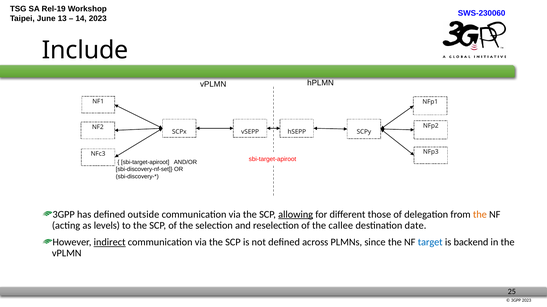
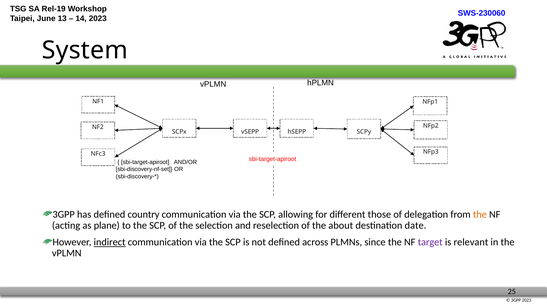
Include: Include -> System (85, 50)
outside: outside -> country (144, 215)
allowing underline: present -> none (296, 215)
levels: levels -> plane (107, 226)
callee: callee -> about (341, 226)
target colour: blue -> purple (430, 243)
backend: backend -> relevant (471, 243)
